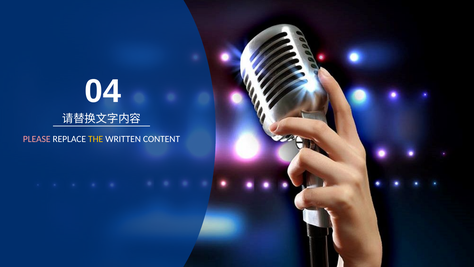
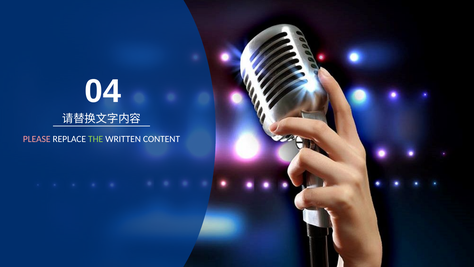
THE colour: yellow -> light green (96, 139)
